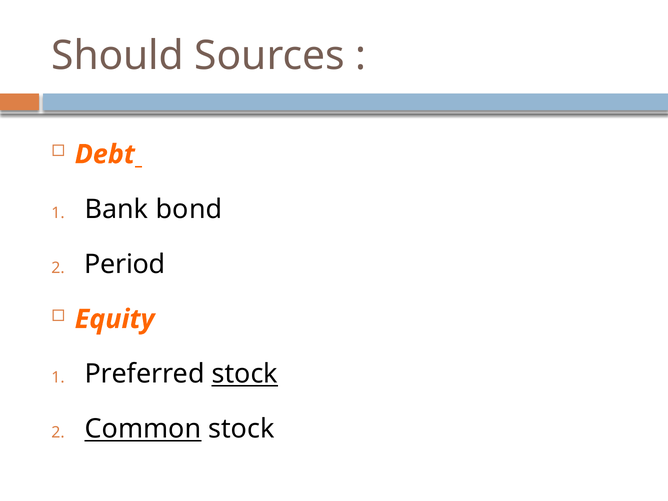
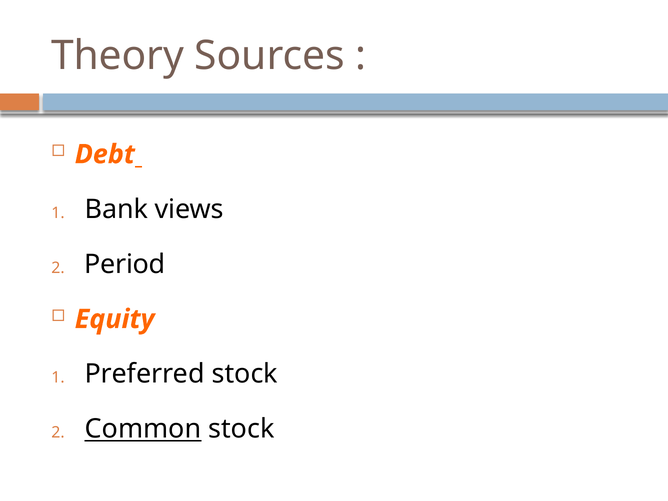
Should: Should -> Theory (118, 56)
bond: bond -> views (189, 209)
stock underline: present -> none (245, 374)
